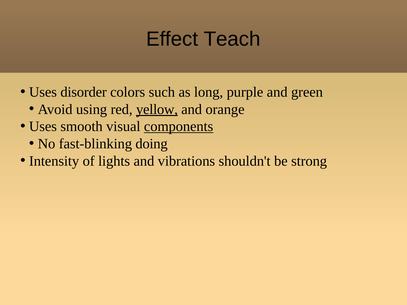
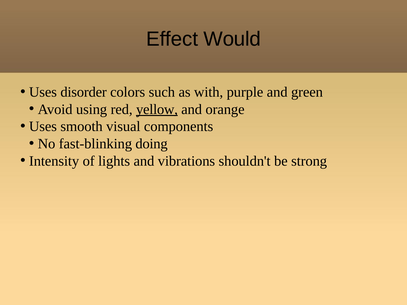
Teach: Teach -> Would (232, 39)
long: long -> with (209, 92)
components underline: present -> none (179, 127)
